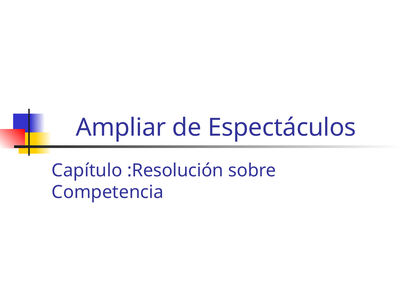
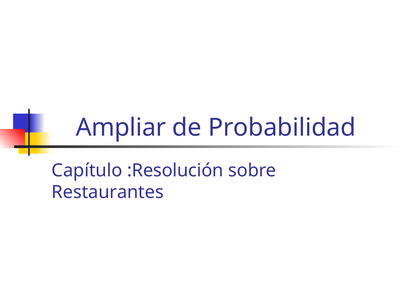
Espectáculos: Espectáculos -> Probabilidad (282, 128)
Competencia: Competencia -> Restaurantes (108, 192)
